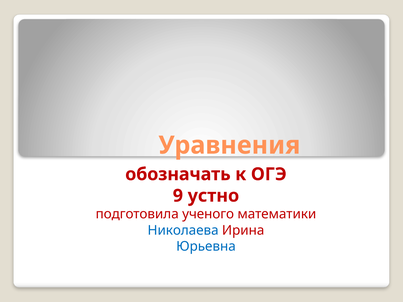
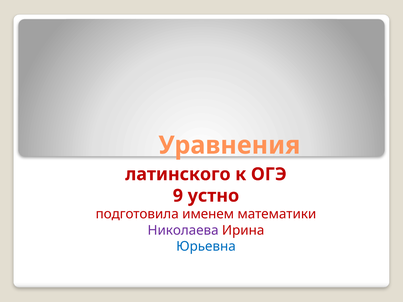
обозначать: обозначать -> латинского (178, 174)
ученого: ученого -> именем (208, 214)
Николаева colour: blue -> purple (183, 231)
